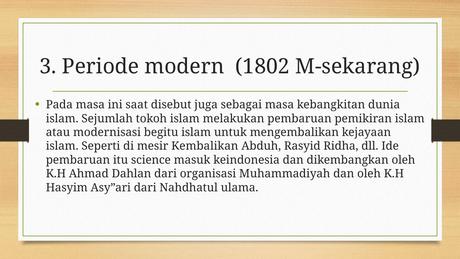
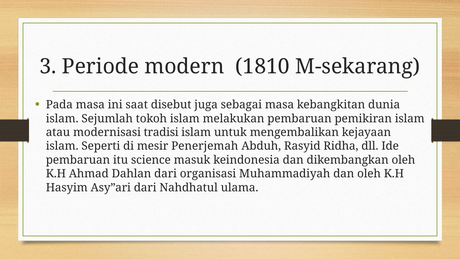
1802: 1802 -> 1810 (263, 67)
begitu: begitu -> tradisi (161, 132)
Kembalikan: Kembalikan -> Penerjemah (205, 146)
